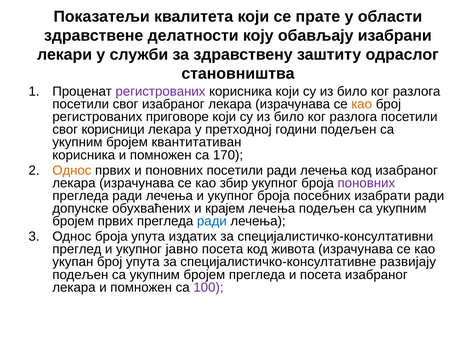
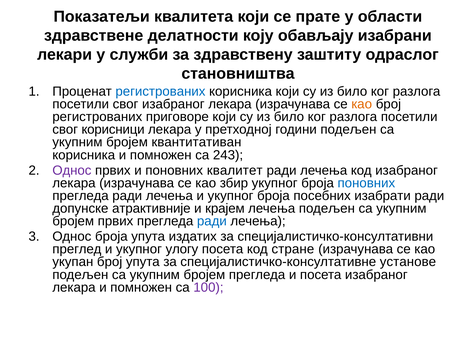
регистрованих colour: purple -> blue (160, 91)
170: 170 -> 243 (228, 155)
Однос colour: orange -> purple (72, 170)
поновних посетили: посетили -> квалитет (235, 170)
поновних colour: purple -> blue (366, 183)
обухваћених: обухваћених -> атрактивније (151, 208)
јавно: јавно -> улогу (182, 249)
живота: живота -> стране (293, 249)
развијају: развијају -> установе (408, 262)
